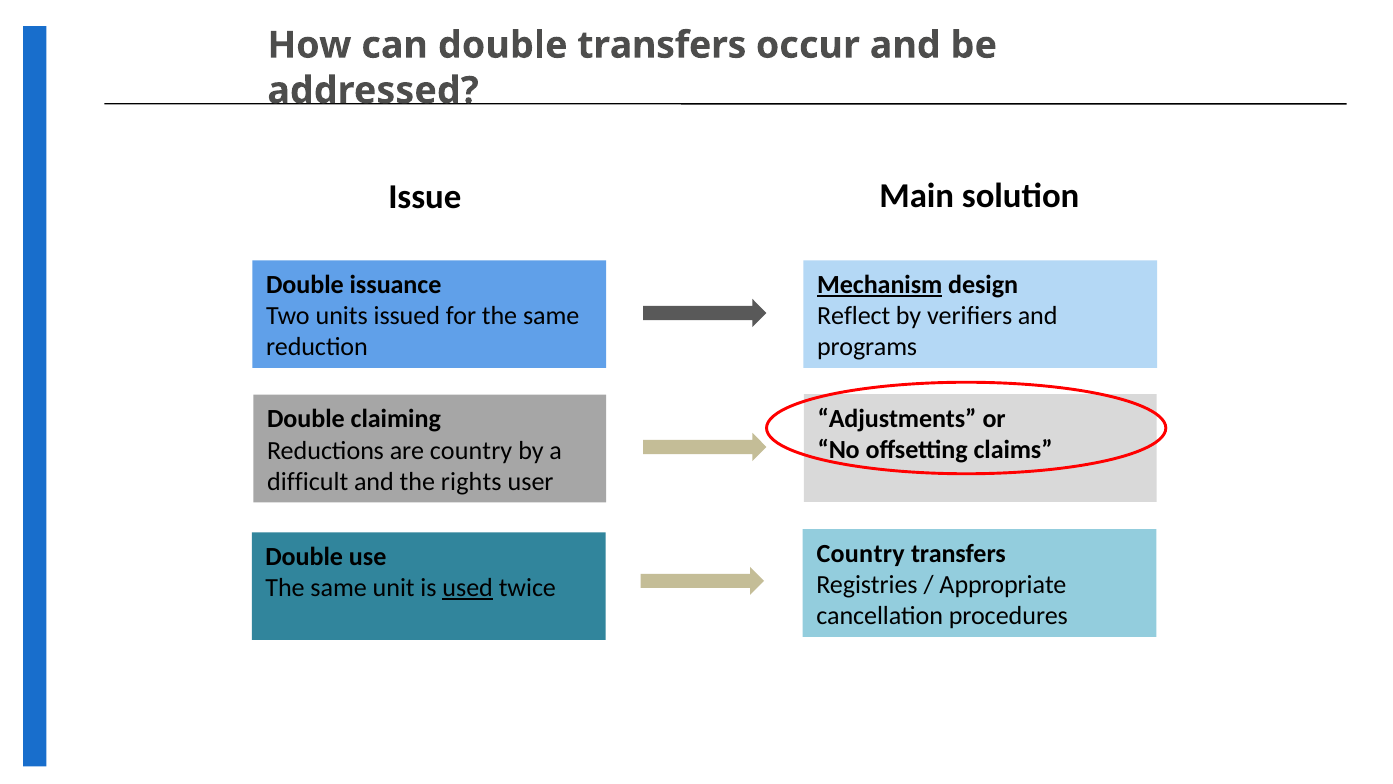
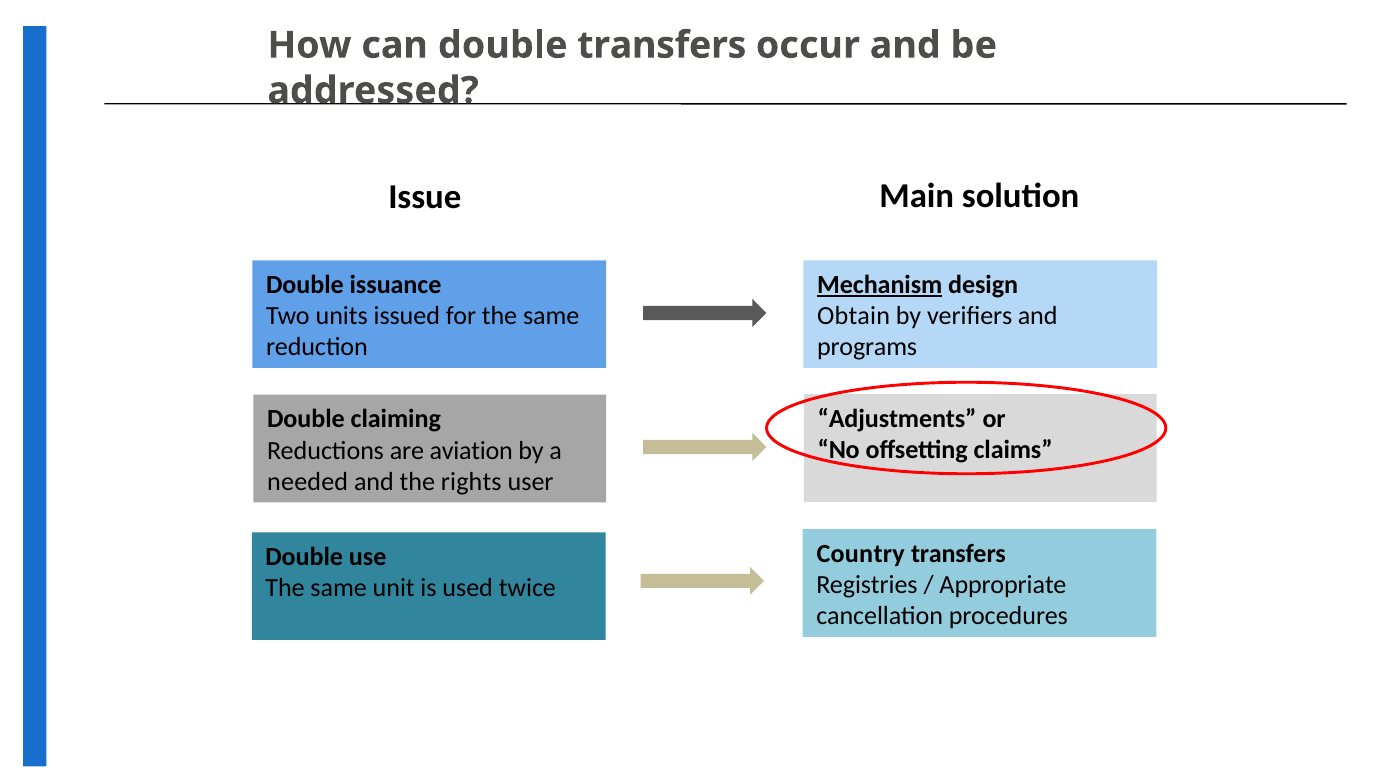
Reflect: Reflect -> Obtain (854, 316)
are country: country -> aviation (471, 450)
difficult: difficult -> needed (308, 482)
used underline: present -> none (468, 588)
